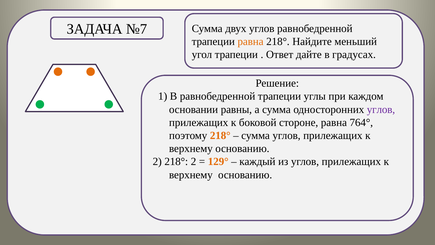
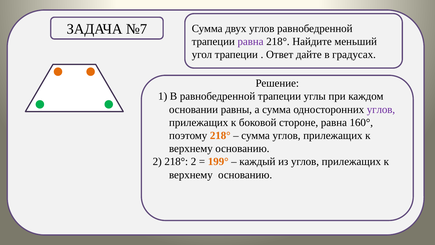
равна colour: orange -> purple (251, 42)
764°: 764° -> 160° (361, 122)
129°: 129° -> 199° (218, 162)
